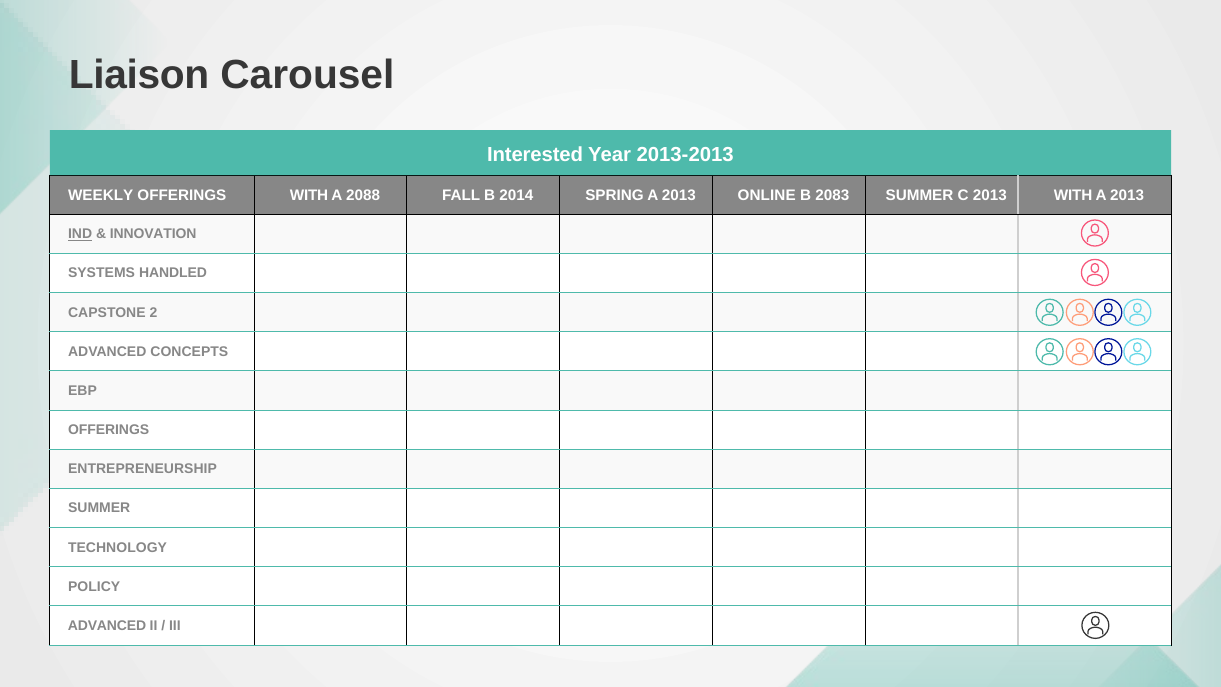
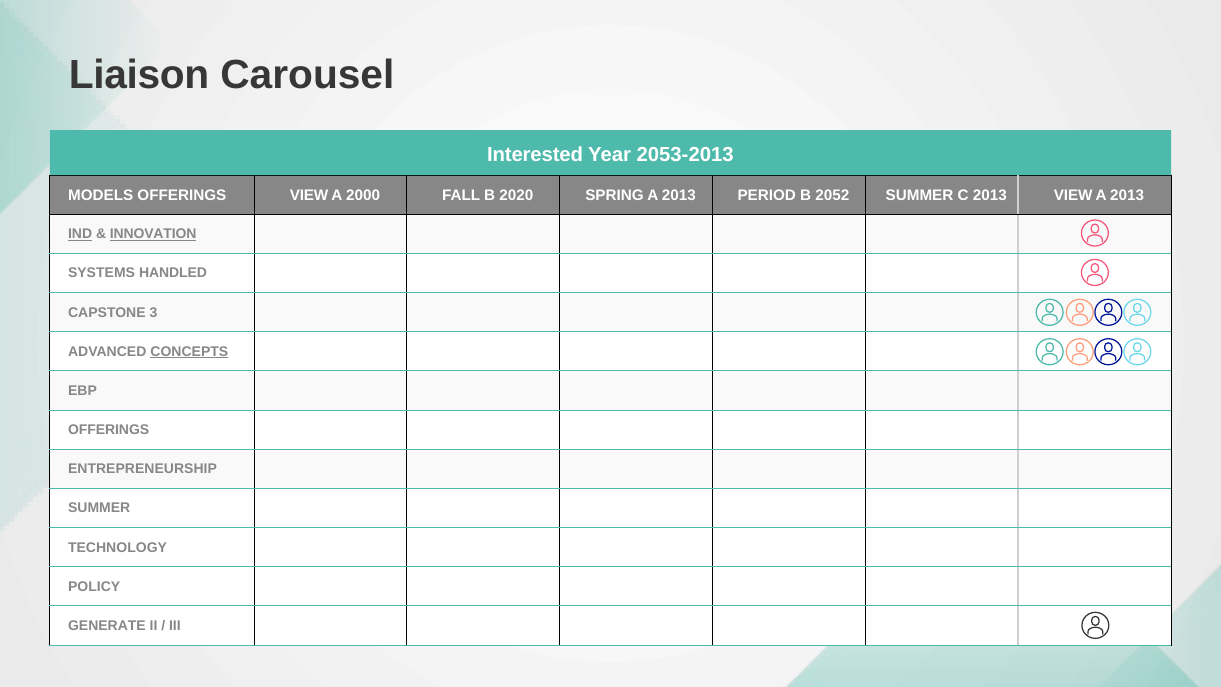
2013-2013: 2013-2013 -> 2053-2013 (685, 155)
WEEKLY: WEEKLY -> MODELS (101, 195)
OFFERINGS WITH: WITH -> VIEW (309, 195)
2088: 2088 -> 2000 (363, 195)
2014: 2014 -> 2020 (516, 195)
ONLINE: ONLINE -> PERIOD (767, 195)
2083: 2083 -> 2052 (832, 195)
2013 WITH: WITH -> VIEW (1073, 195)
INNOVATION underline: none -> present (153, 234)
2: 2 -> 3 (154, 312)
CONCEPTS underline: none -> present (189, 352)
ADVANCED: ADVANCED -> GENERATE (107, 626)
